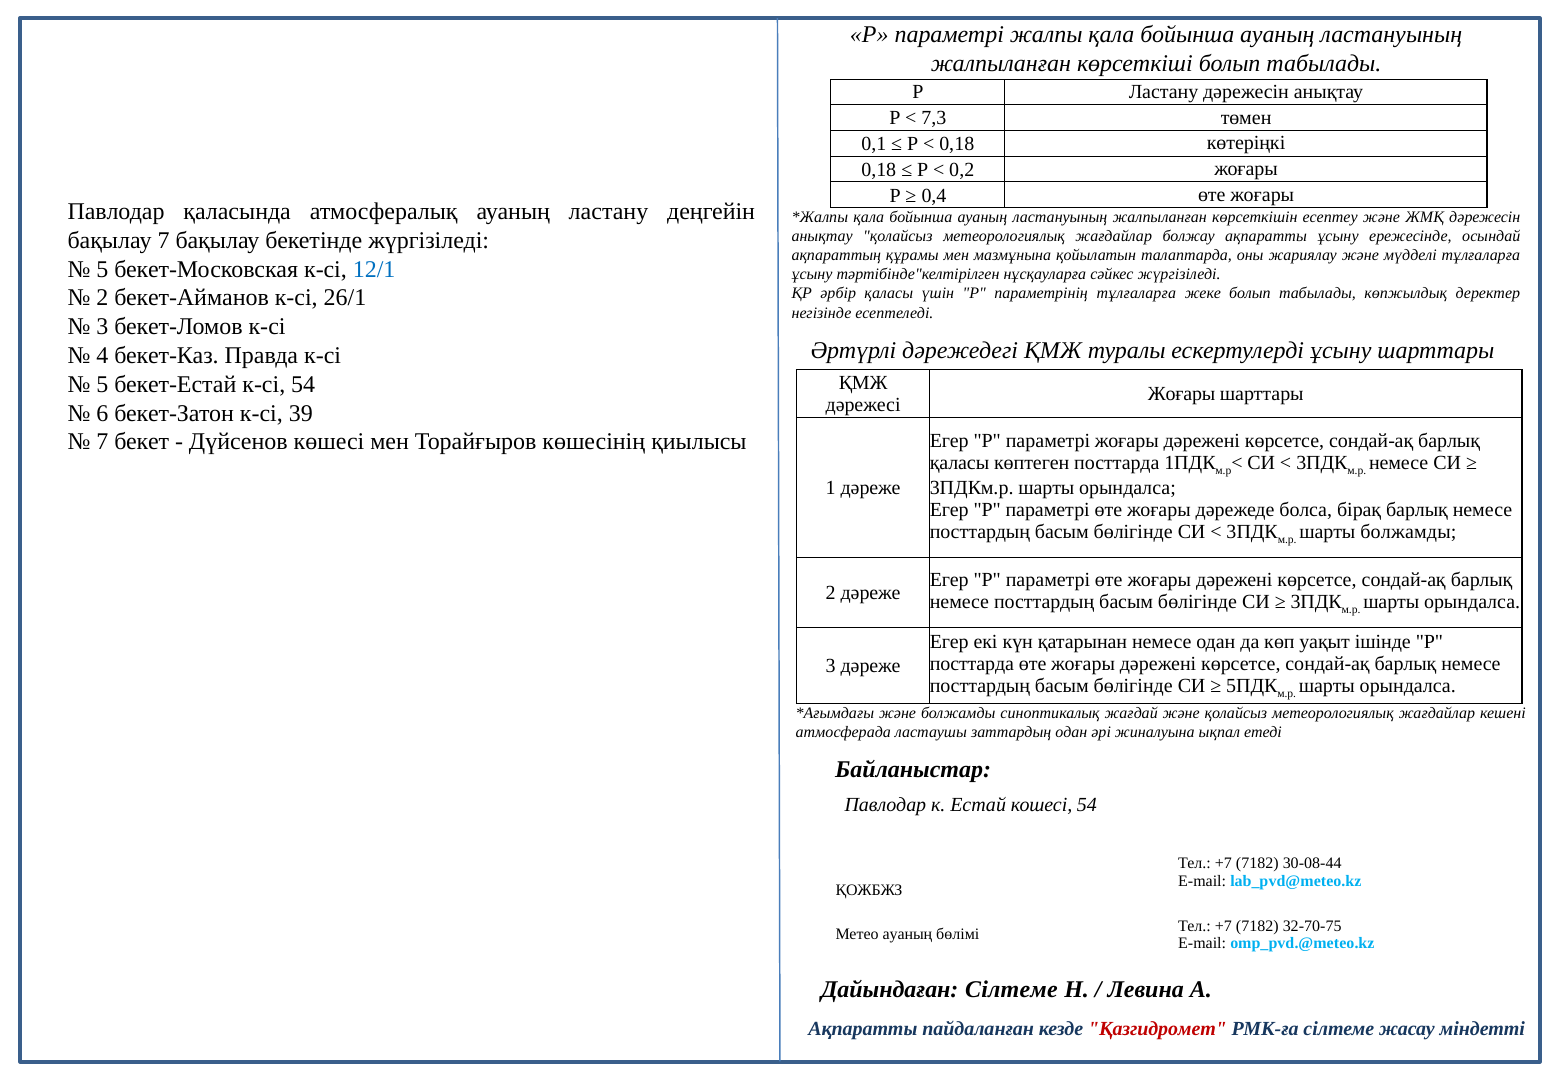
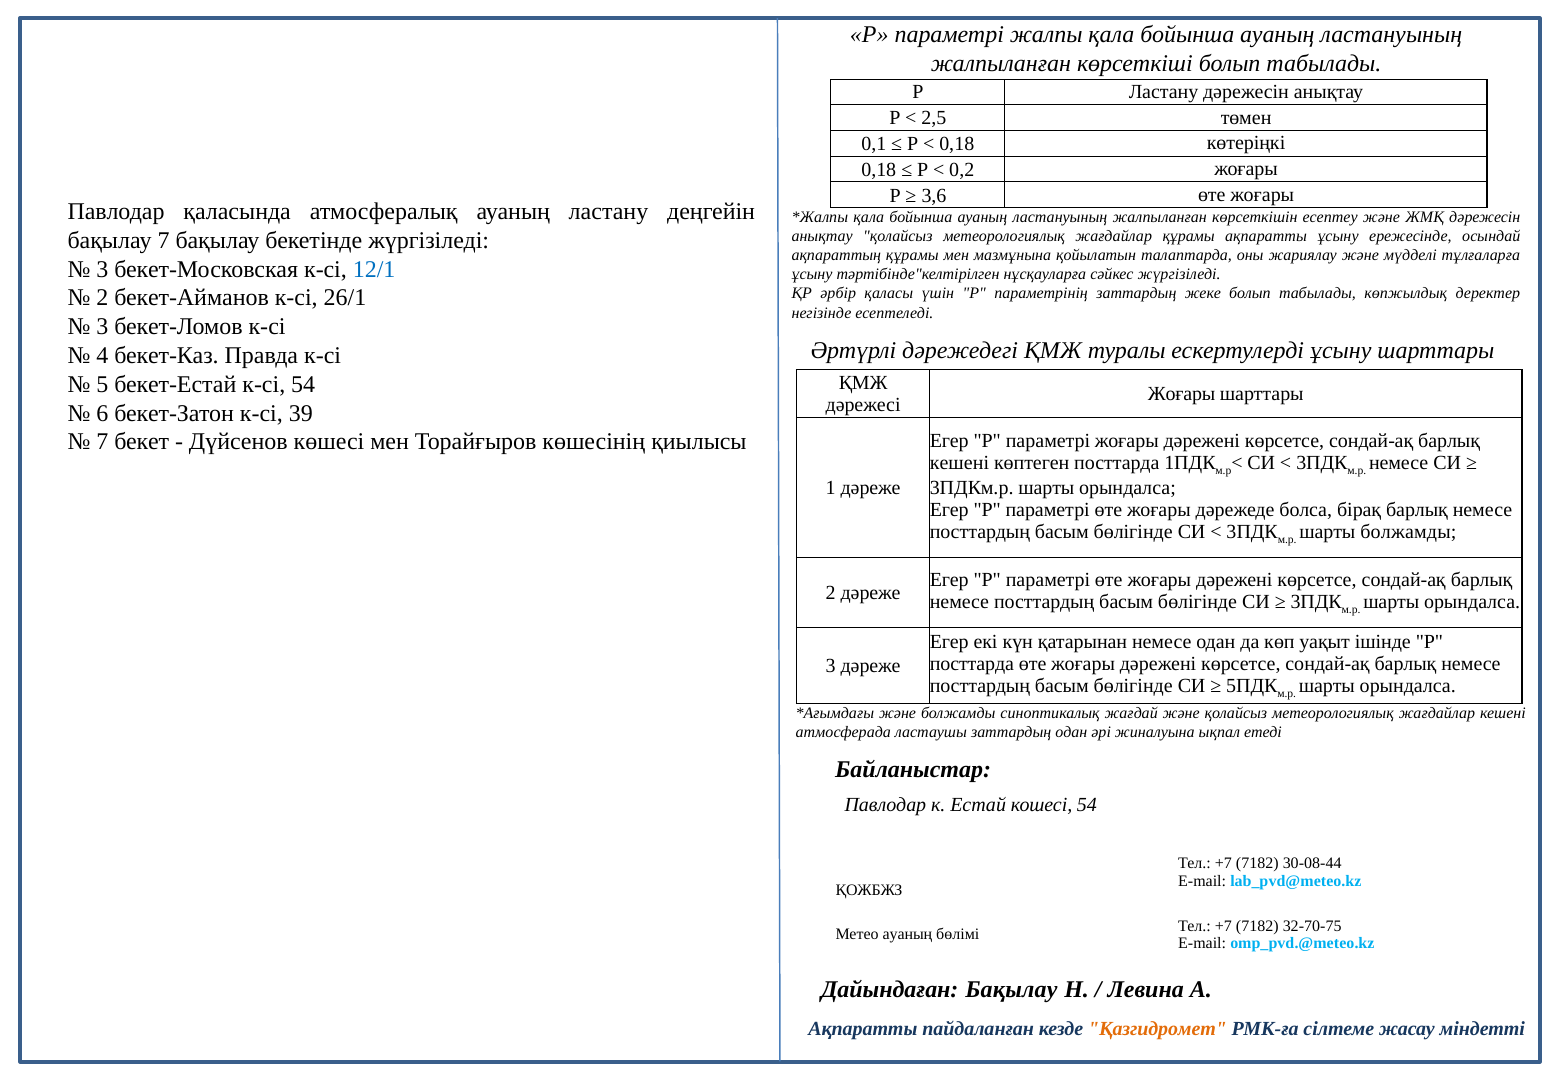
7,3: 7,3 -> 2,5 (934, 118)
0,4: 0,4 -> 3,6 (934, 195)
жағдайлар болжау: болжау -> құрамы (1189, 236)
5: 5 -> 3 (102, 269)
параметрінің тұлғаларға: тұлғаларға -> заттардың (1136, 294)
қаласы: қаласы -> кешені (959, 463)
Дайындаған Сілтеме: Сілтеме -> Бақылау (1011, 990)
Қазгидромет colour: red -> orange (1157, 1028)
